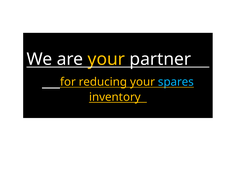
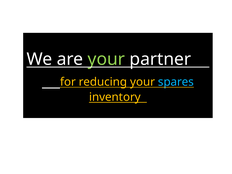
your colour: yellow -> light green (106, 59)
